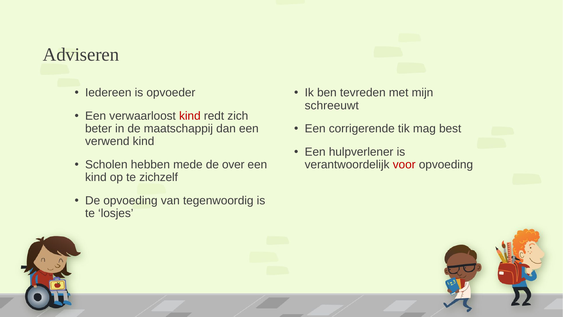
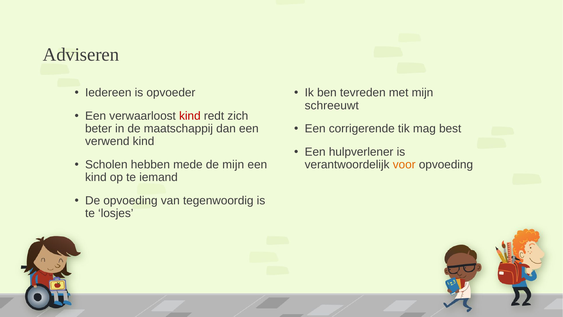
de over: over -> mijn (233, 165)
voor colour: red -> orange (404, 165)
zichzelf: zichzelf -> iemand (159, 177)
